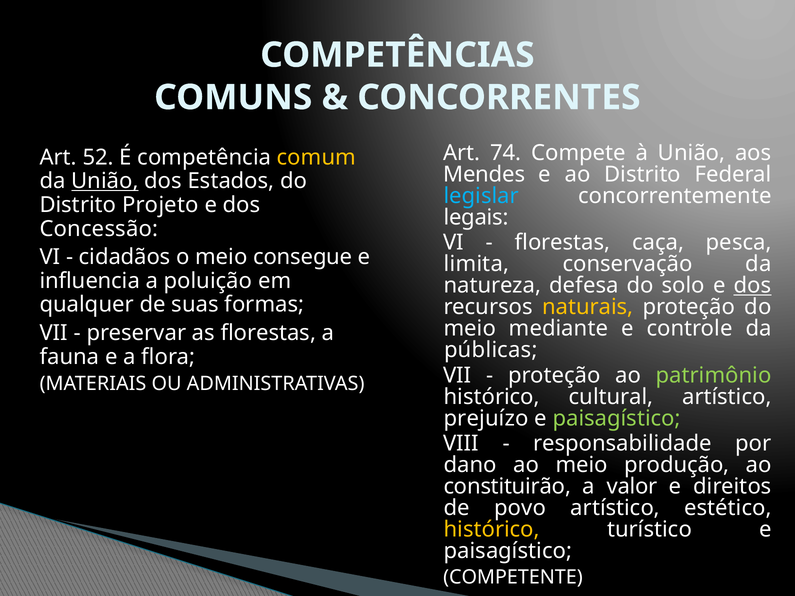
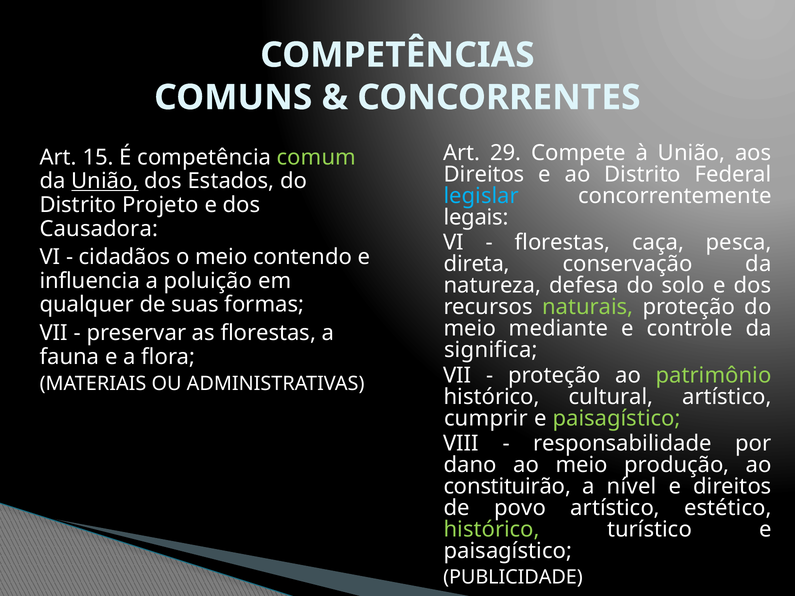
74: 74 -> 29 (506, 153)
52: 52 -> 15 (98, 157)
comum colour: yellow -> light green (316, 157)
Mendes: Mendes -> Direitos (484, 174)
Concessão: Concessão -> Causadora (99, 229)
consegue: consegue -> contendo (303, 257)
limita: limita -> direta (477, 264)
dos underline: present -> none (753, 286)
naturais colour: yellow -> light green (588, 307)
públicas: públicas -> significa (491, 350)
prejuízo: prejuízo -> cumprir (486, 418)
valor: valor -> nível (632, 487)
histórico colour: yellow -> light green (492, 530)
COMPETENTE: COMPETENTE -> PUBLICIDADE (513, 577)
